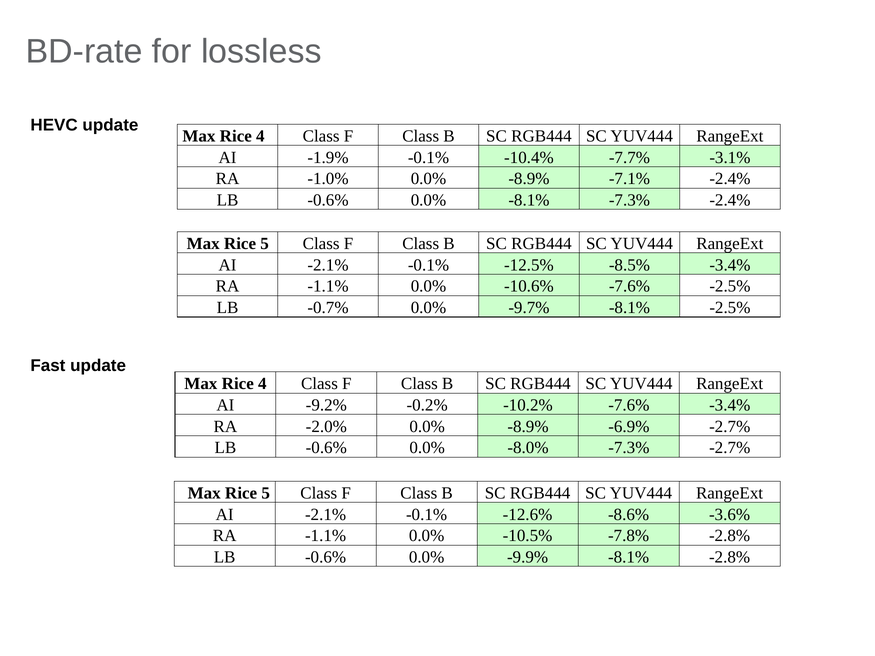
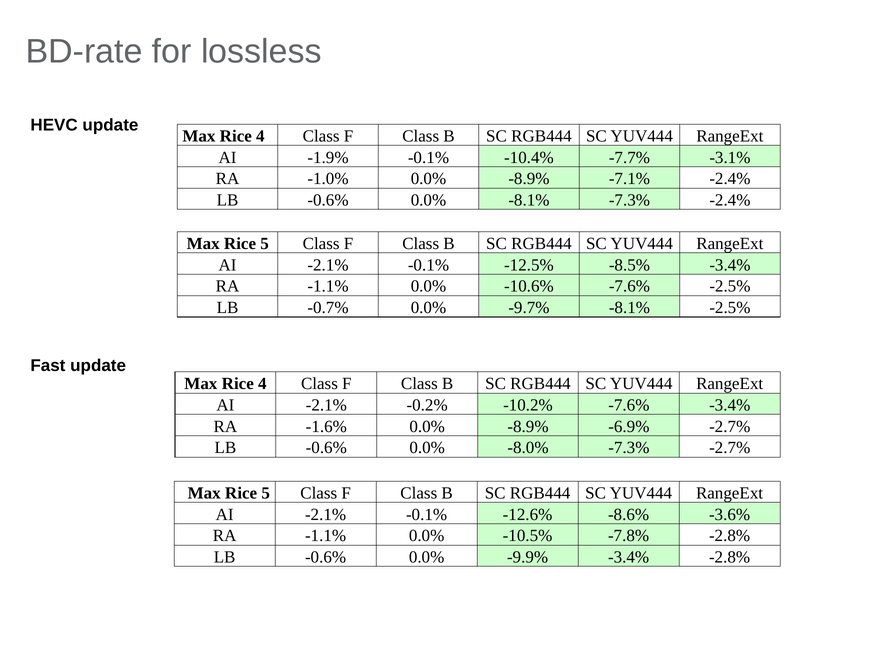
-9.2%: -9.2% -> -2.1% (326, 405)
-2.0%: -2.0% -> -1.6% (326, 427)
-9.9% -8.1%: -8.1% -> -3.4% (629, 557)
